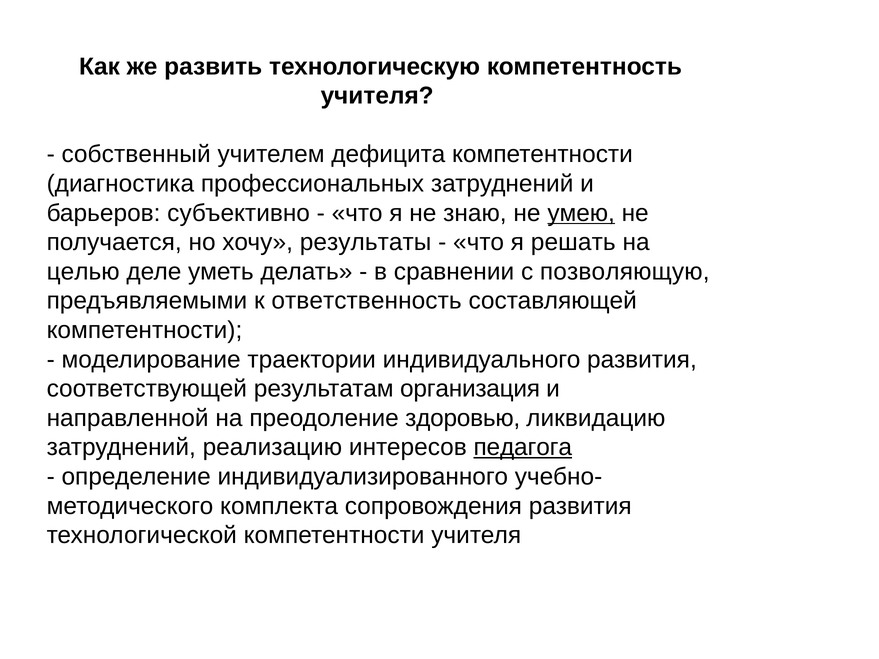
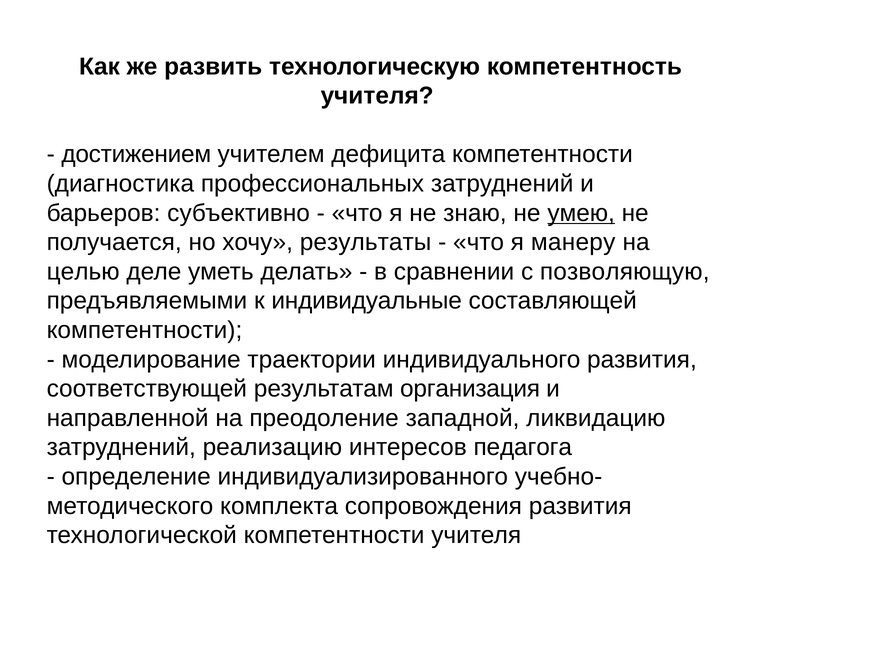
собственный: собственный -> достижением (136, 154)
решать: решать -> манеру (573, 242)
ответственность: ответственность -> индивидуальные (367, 301)
здоровью: здоровью -> западной (463, 418)
педагога underline: present -> none (523, 448)
